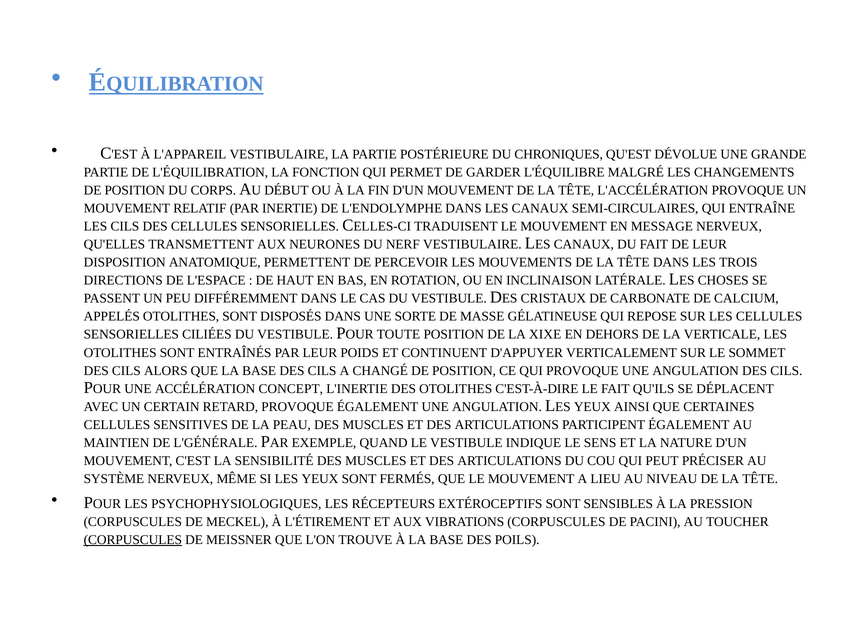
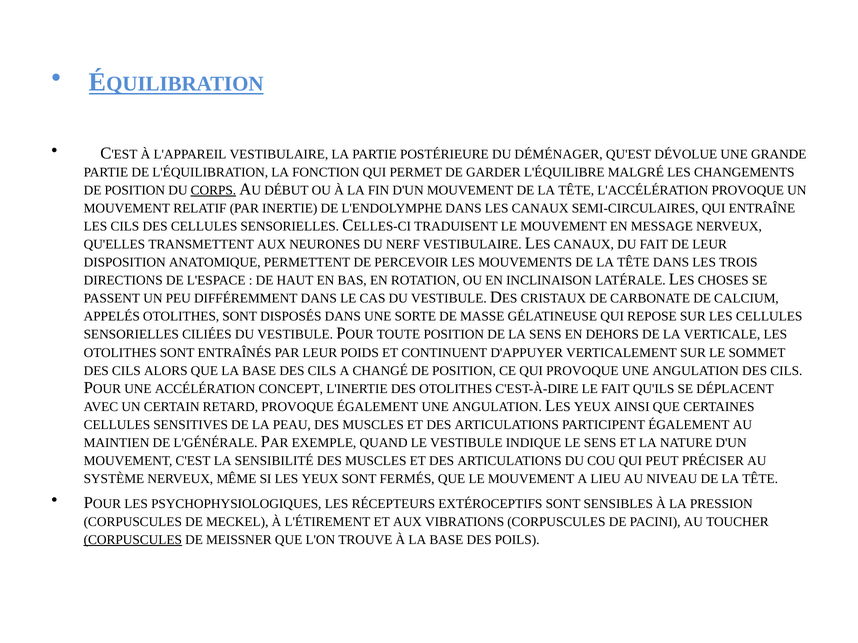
CHRONIQUES: CHRONIQUES -> DÉMÉNAGER (559, 154)
CORPS underline: none -> present (213, 191)
LA XIXE: XIXE -> SENS (545, 335)
